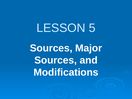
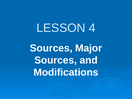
5: 5 -> 4 (92, 28)
